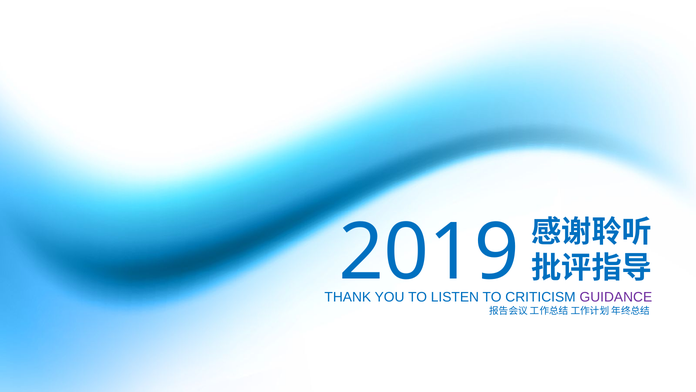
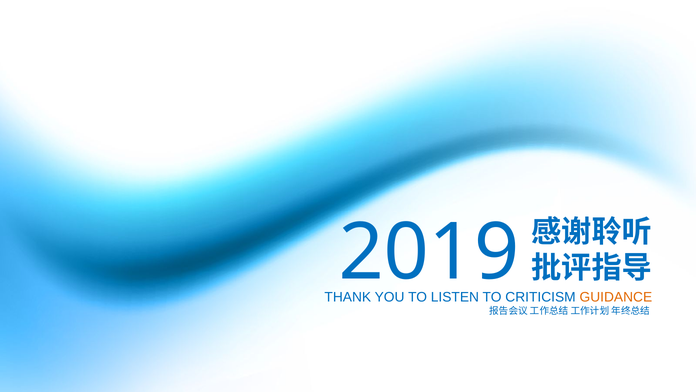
GUIDANCE colour: purple -> orange (616, 297)
